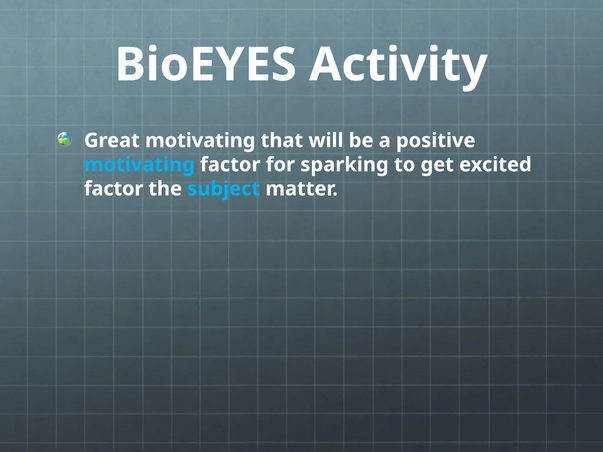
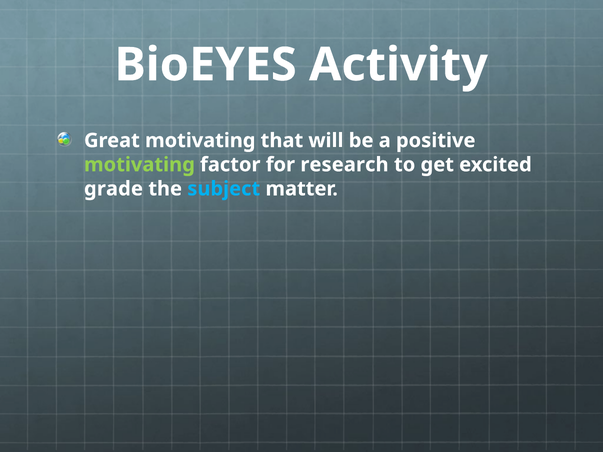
motivating colour: light blue -> light green (139, 165)
sparking: sparking -> research (344, 165)
factor: factor -> grade (113, 189)
